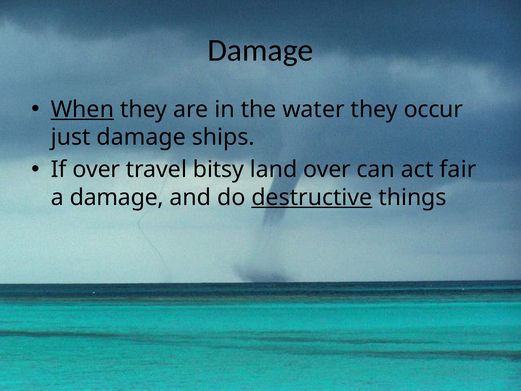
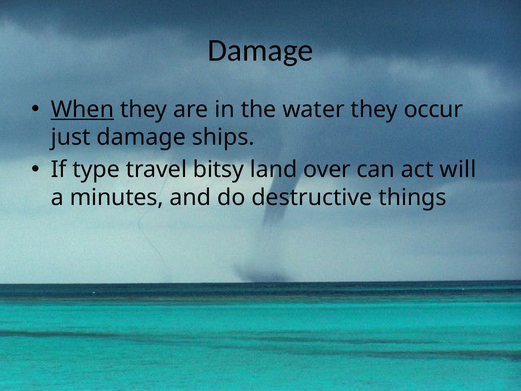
If over: over -> type (96, 170)
fair: fair -> will (458, 170)
a damage: damage -> minutes (117, 197)
destructive underline: present -> none (312, 197)
